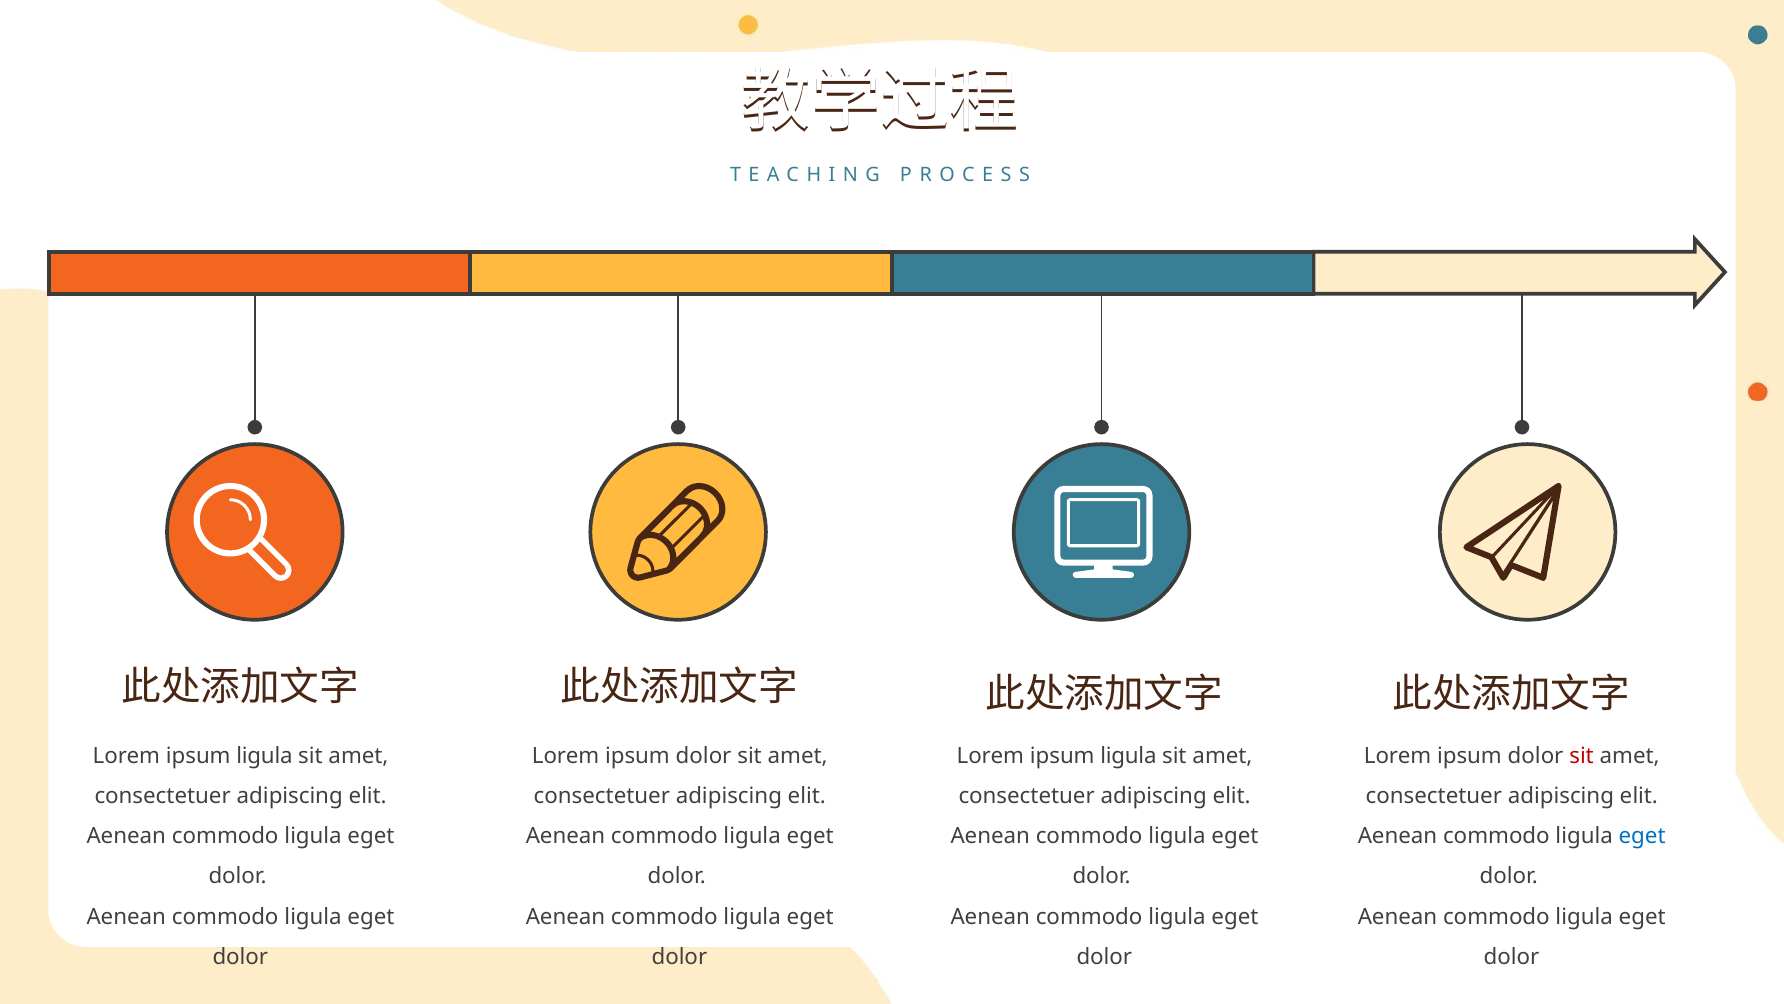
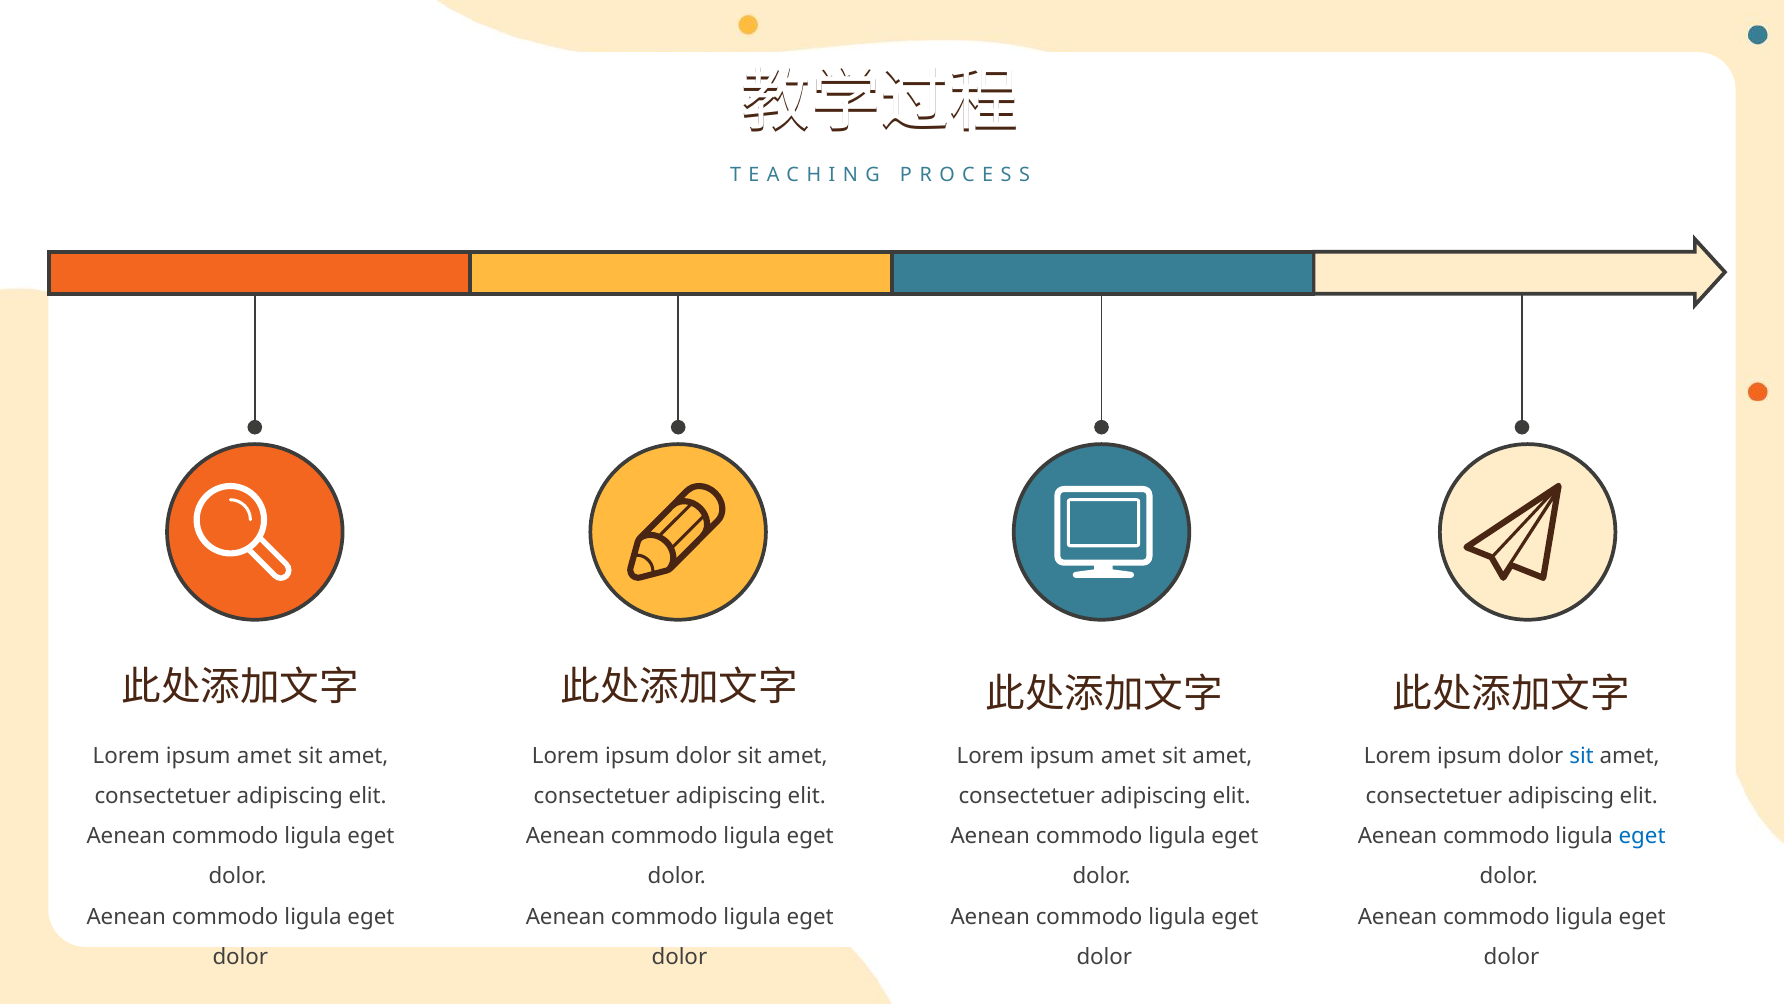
ligula: ligula -> amet (264, 755)
ligula: ligula -> amet (1128, 755)
sit colour: red -> blue (1582, 755)
